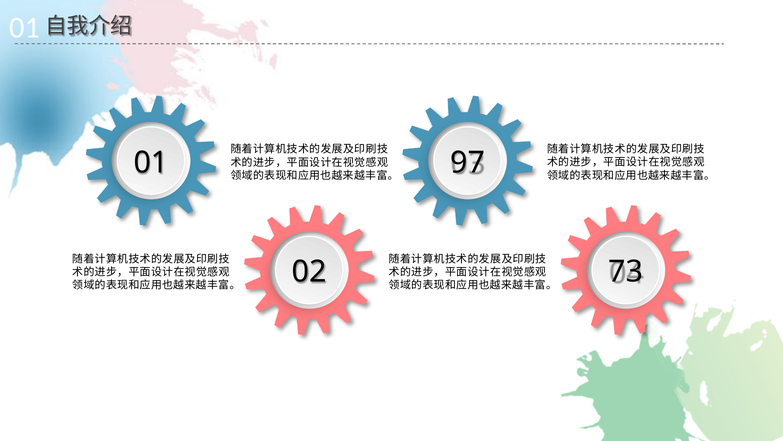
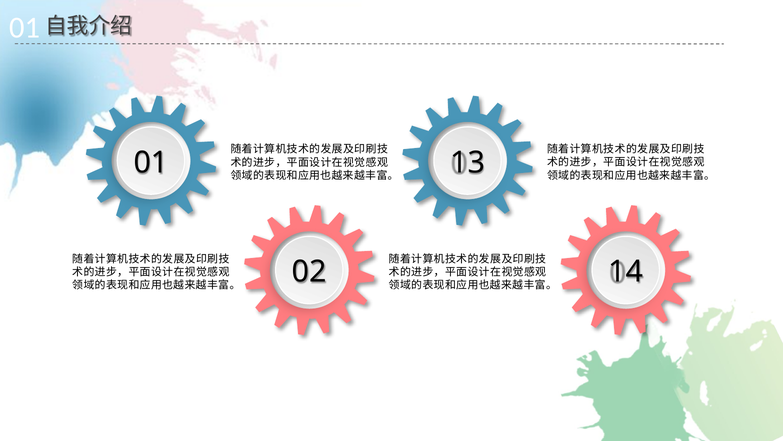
97: 97 -> 13 (468, 162)
73: 73 -> 14 (626, 272)
